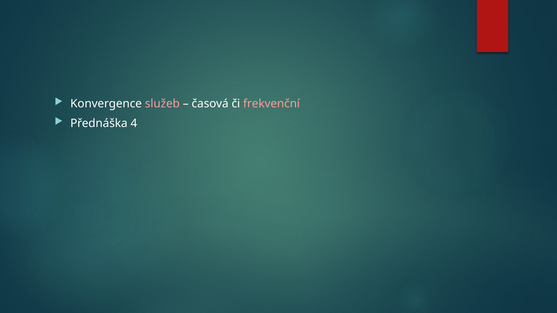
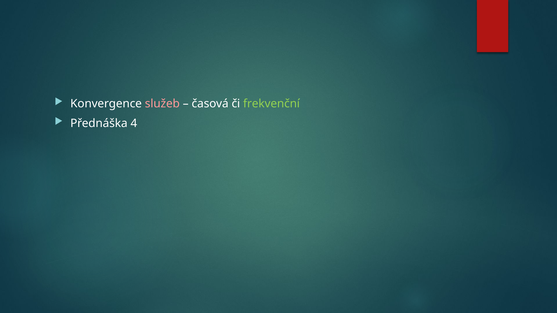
frekvenční colour: pink -> light green (272, 104)
